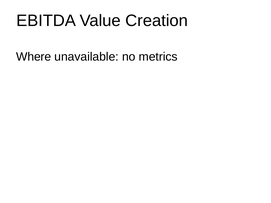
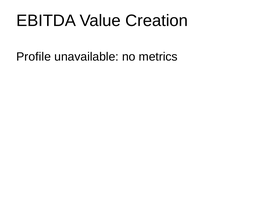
Where: Where -> Profile (34, 57)
